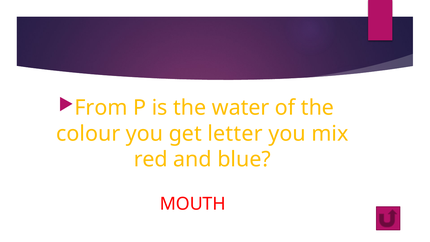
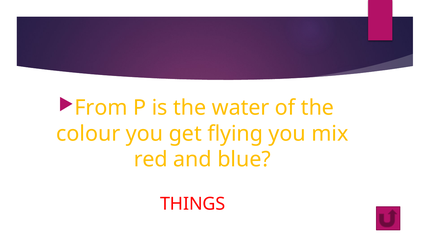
letter: letter -> flying (235, 134)
MOUTH: MOUTH -> THINGS (193, 204)
